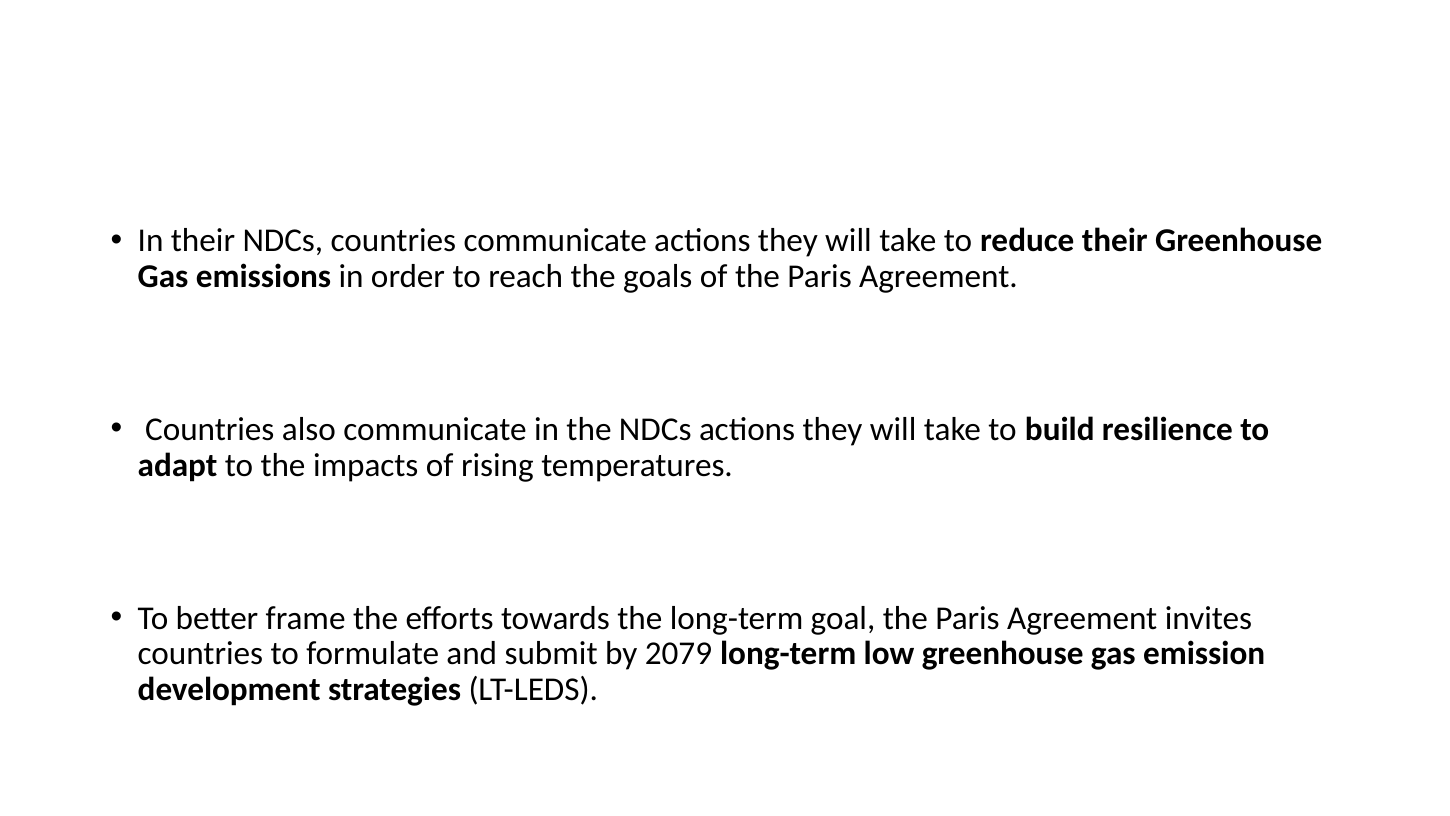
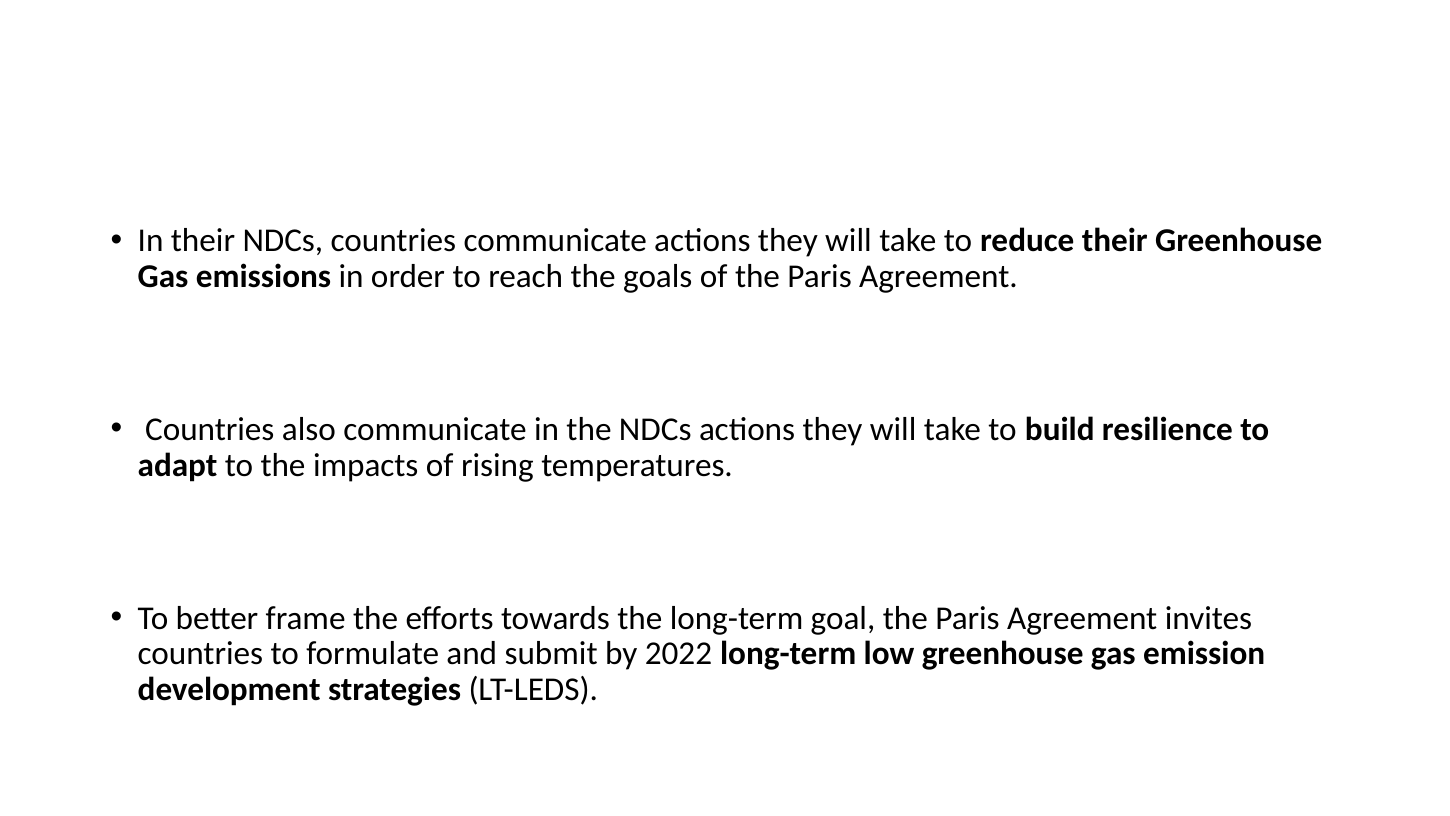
2079: 2079 -> 2022 (678, 654)
